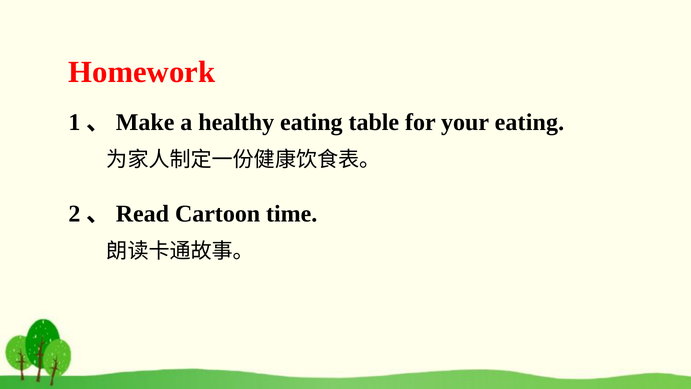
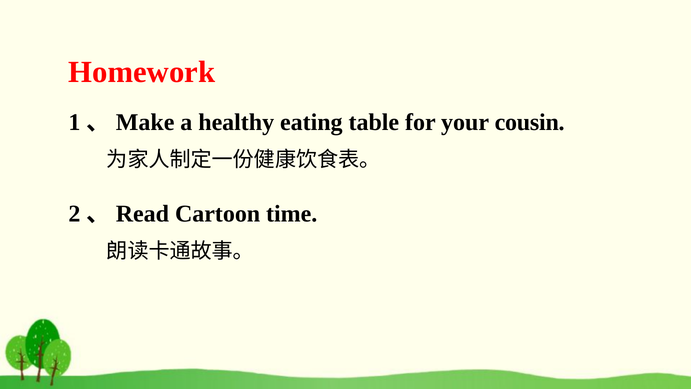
your eating: eating -> cousin (530, 122)
